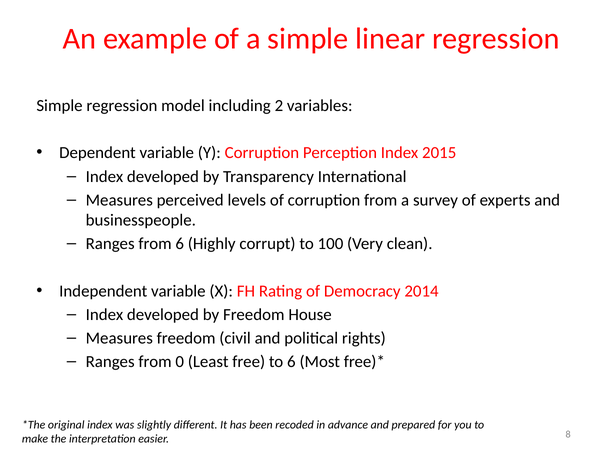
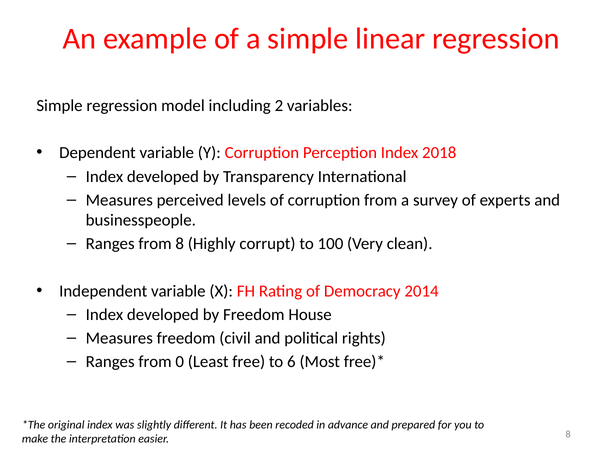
2015: 2015 -> 2018 (439, 153)
from 6: 6 -> 8 (180, 244)
